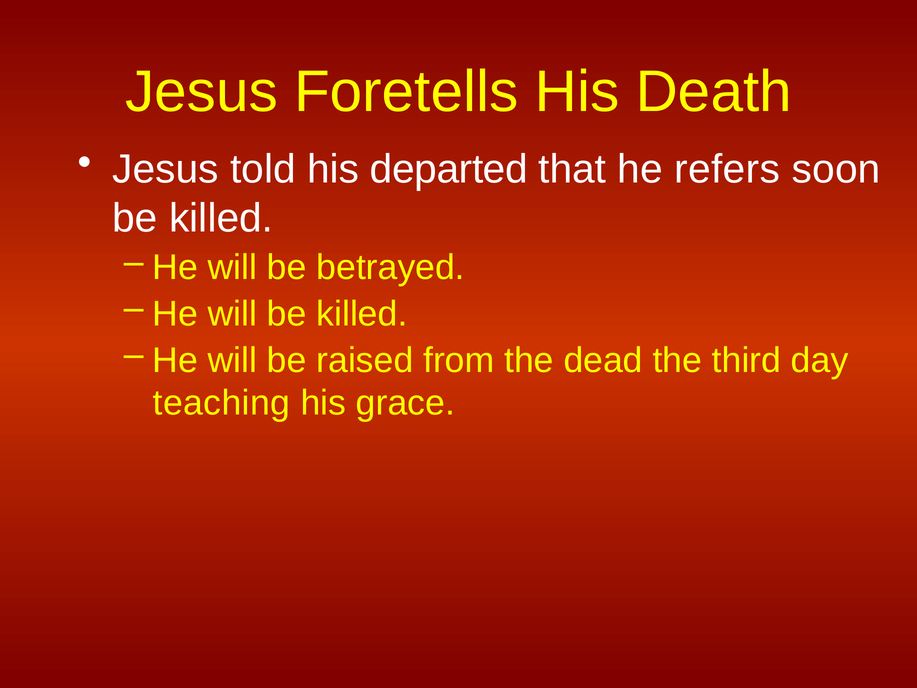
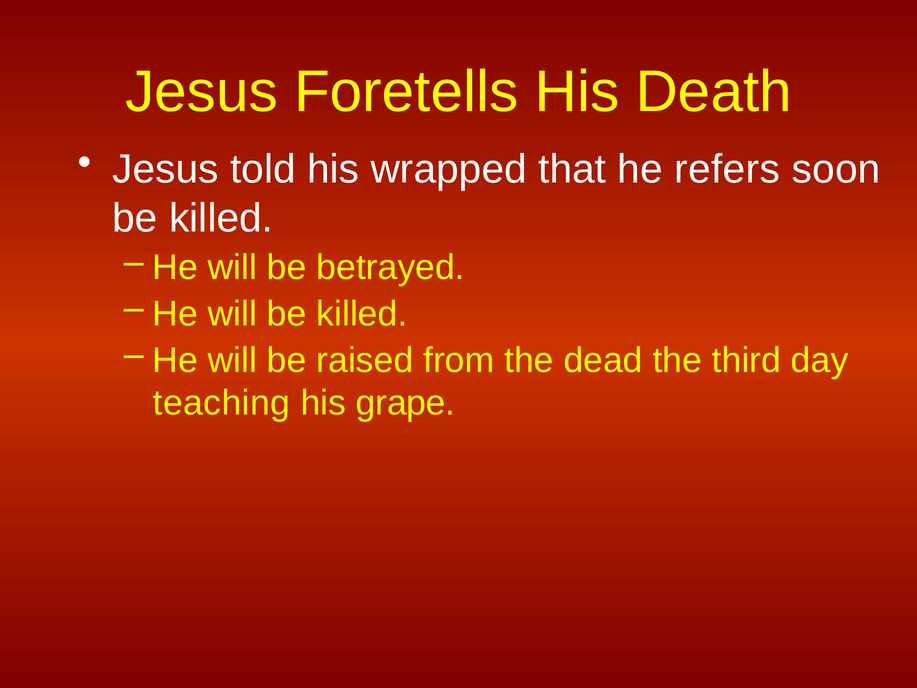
departed: departed -> wrapped (449, 169)
grace: grace -> grape (406, 403)
